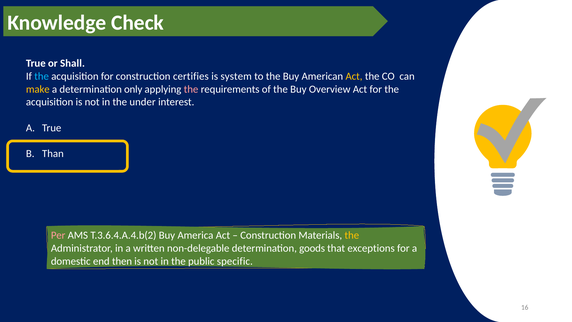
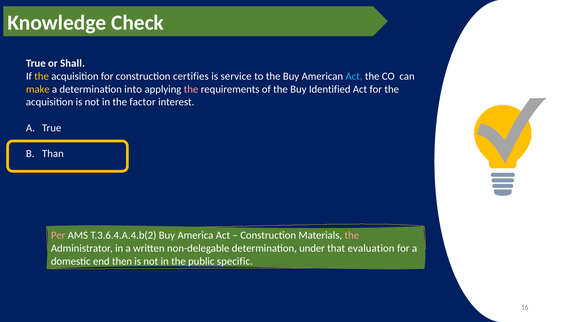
the colour: light blue -> yellow (42, 76)
system: system -> service (236, 76)
Act colour: yellow -> light blue (354, 76)
only: only -> into (133, 89)
Overview: Overview -> Identified (330, 89)
under: under -> factor (143, 102)
the colour: yellow -> pink (352, 235)
goods: goods -> under (312, 248)
exceptions: exceptions -> evaluation (371, 248)
